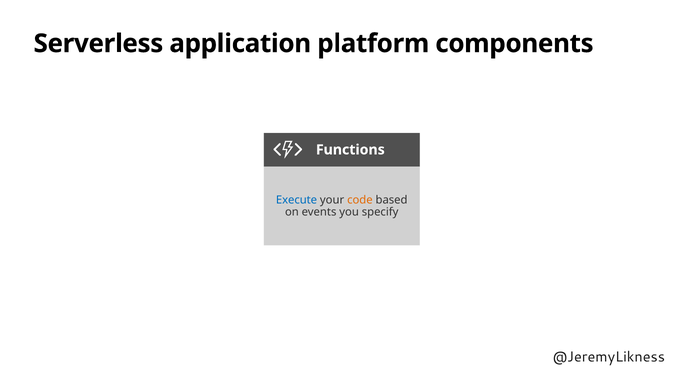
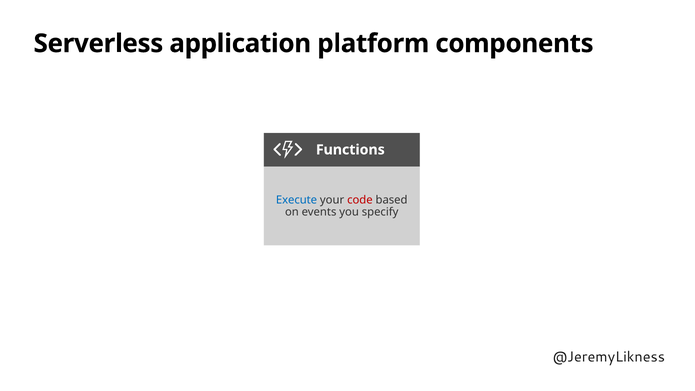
code colour: orange -> red (360, 200)
